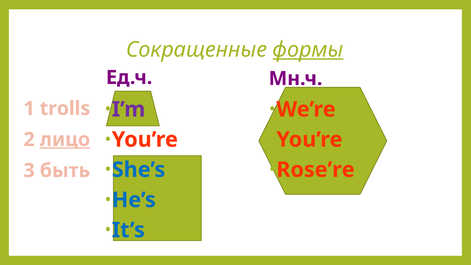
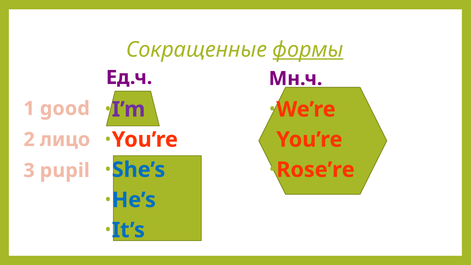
trolls: trolls -> good (65, 108)
лицо underline: present -> none (65, 139)
быть: быть -> pupil (65, 171)
